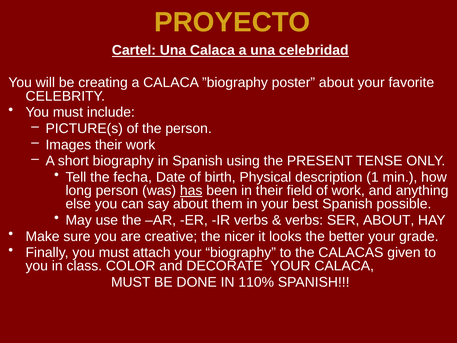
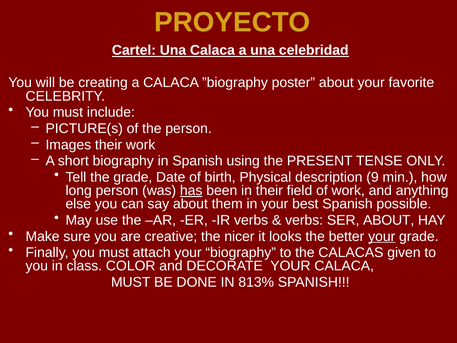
the fecha: fecha -> grade (133, 177)
1: 1 -> 9 (372, 177)
your underline: none -> present (382, 236)
110%: 110% -> 813% (256, 282)
